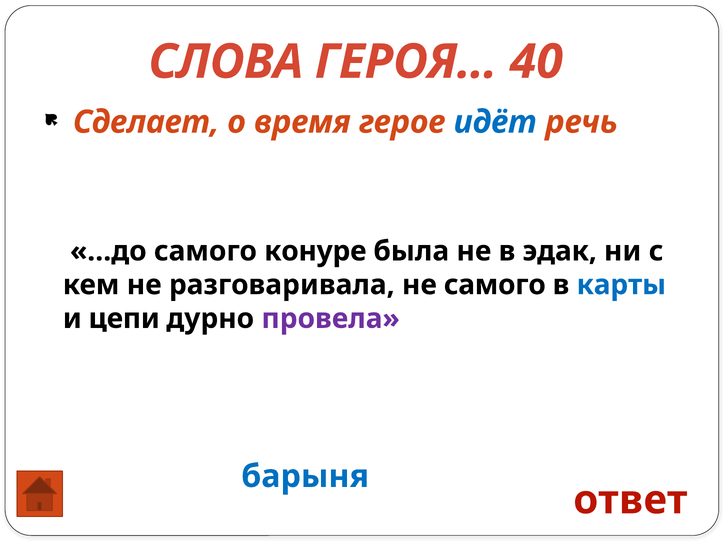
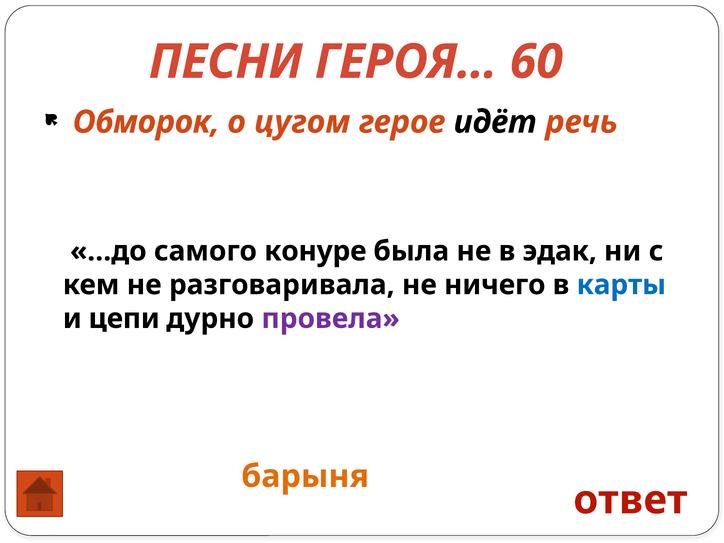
СЛОВА: СЛОВА -> ПЕСНИ (226, 62)
40: 40 -> 60 (536, 62)
Сделает: Сделает -> Обморок (146, 122)
время: время -> цугом (302, 122)
идёт colour: blue -> black (495, 122)
не самого: самого -> ничего (495, 285)
барыня colour: blue -> orange (305, 476)
